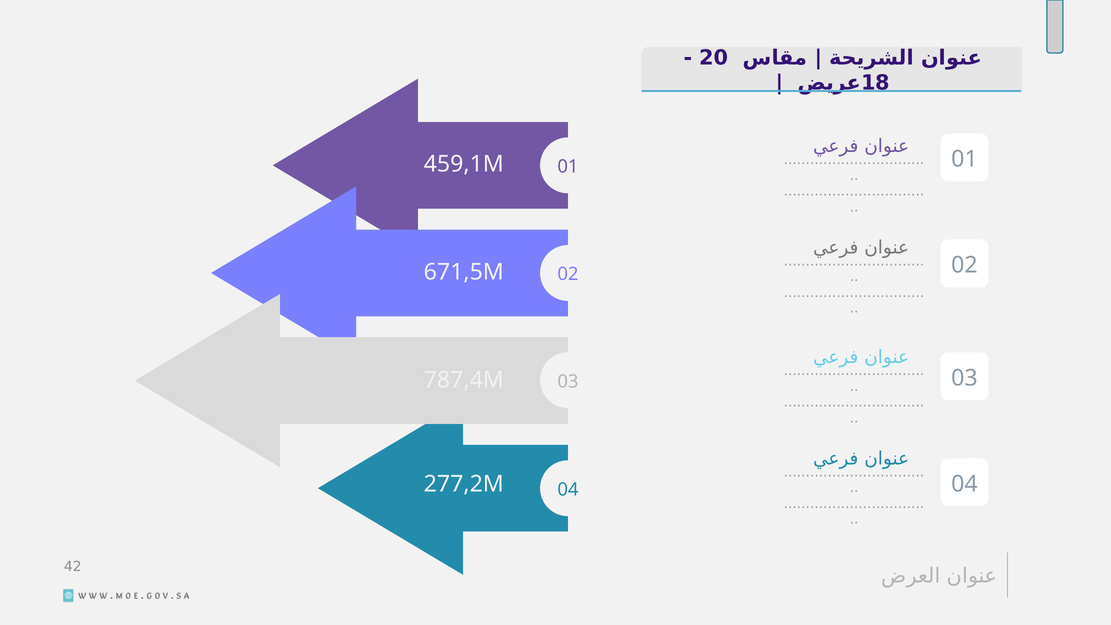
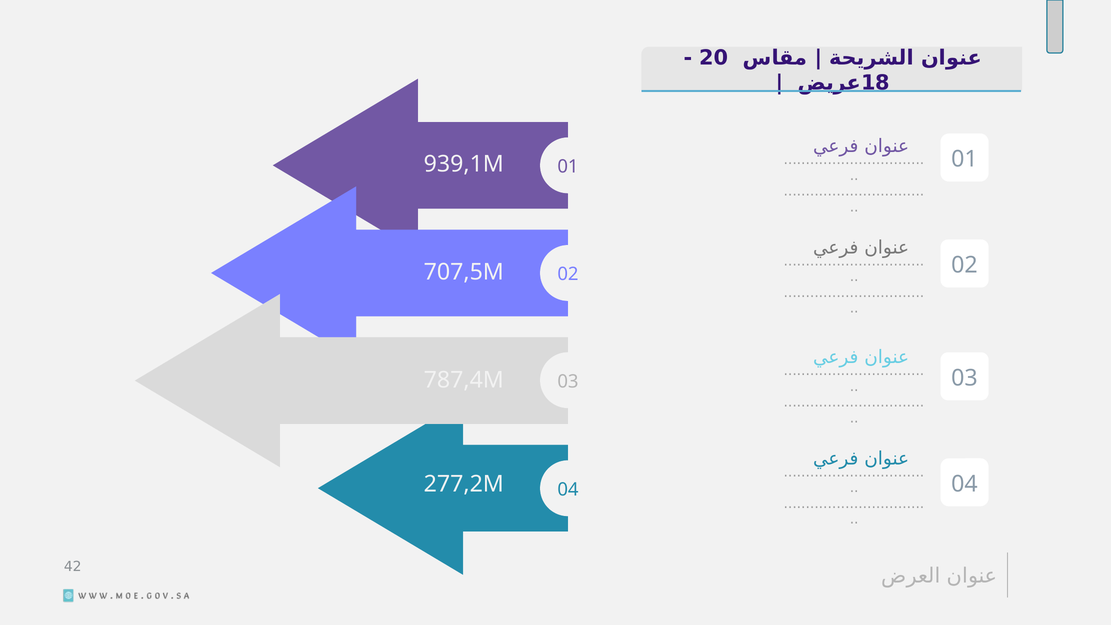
459,1M: 459,1M -> 939,1M (464, 164)
671,5M: 671,5M -> 707,5M (464, 272)
